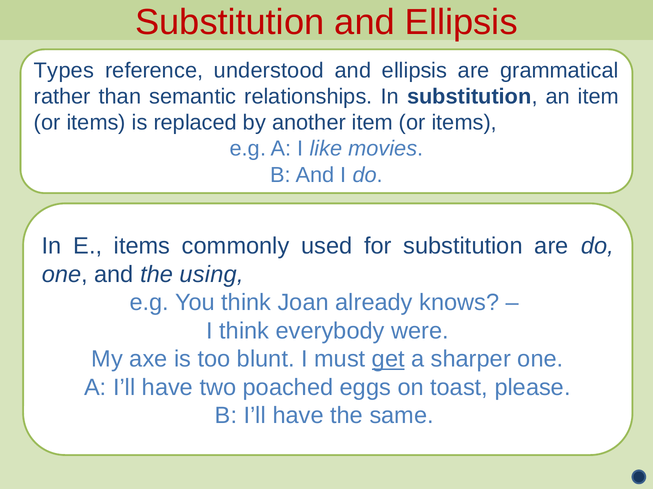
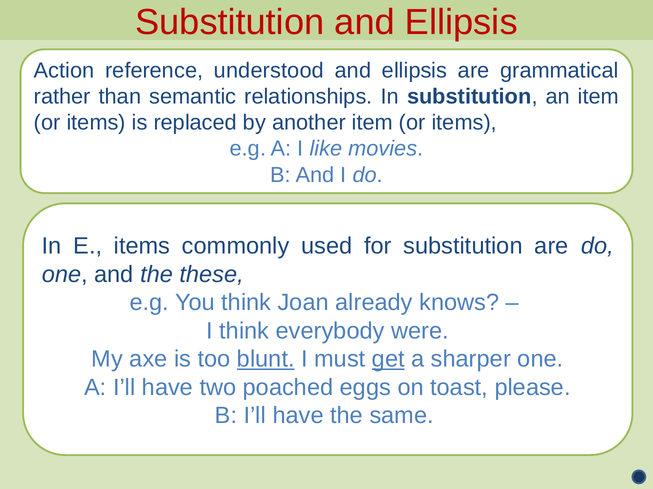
Types: Types -> Action (64, 71)
using: using -> these (212, 275)
blunt underline: none -> present (266, 360)
